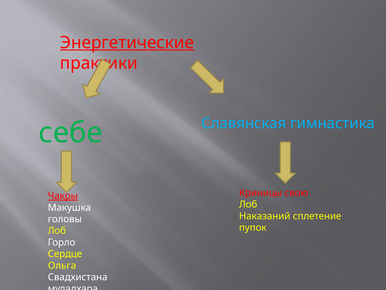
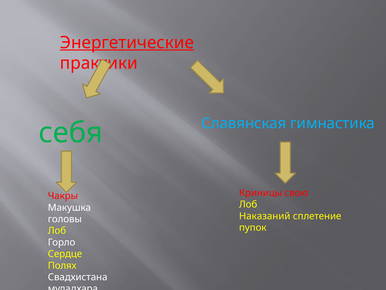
себе: себе -> себя (71, 133)
Чакры underline: present -> none (63, 196)
Ольга: Ольга -> Полях (62, 265)
